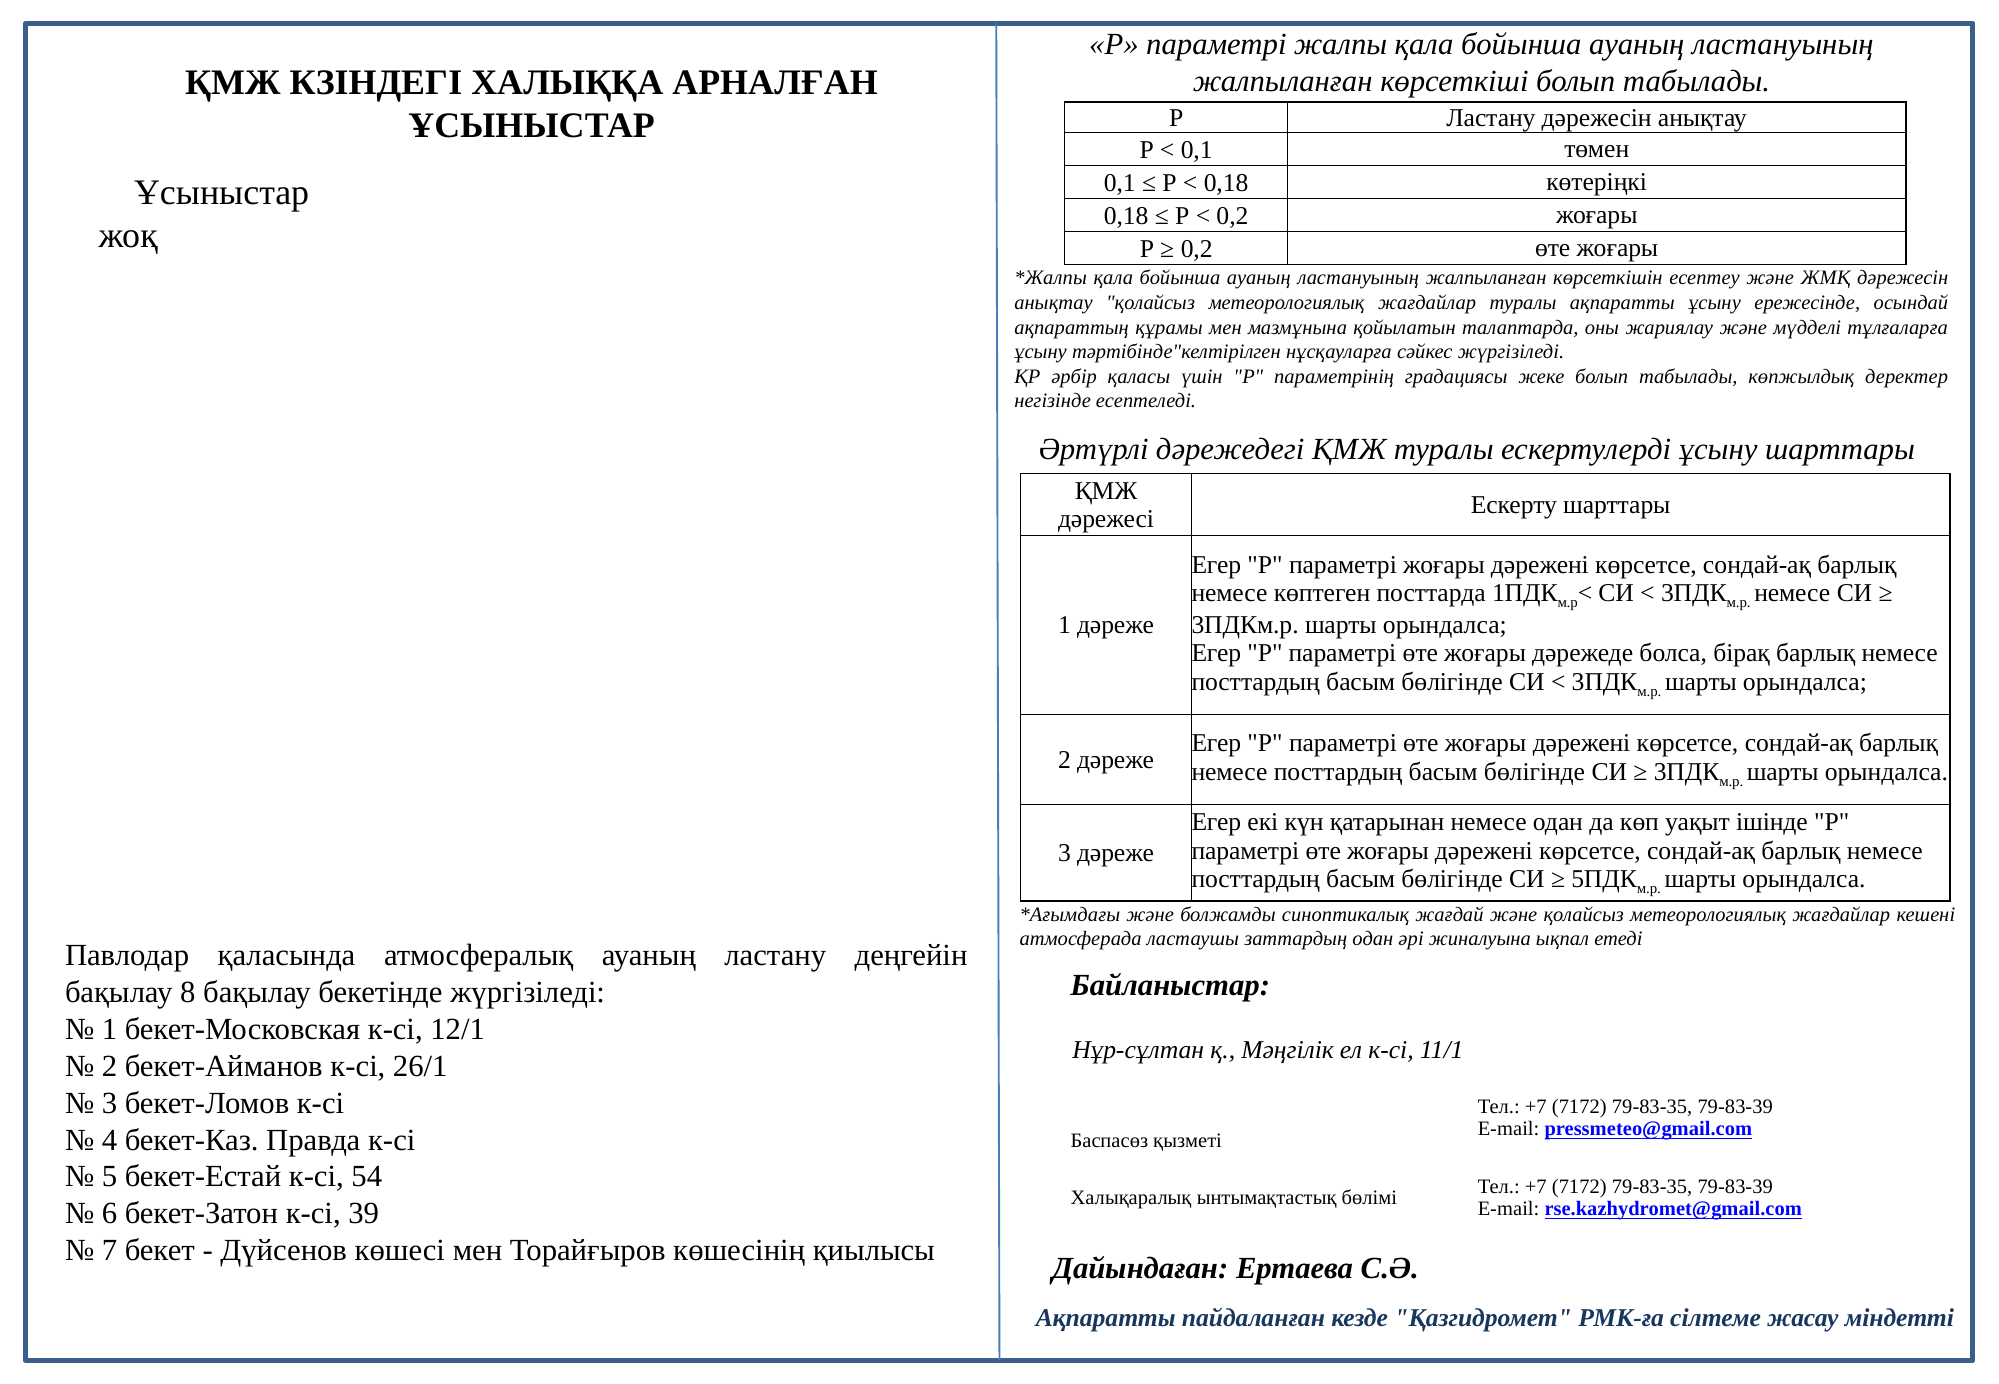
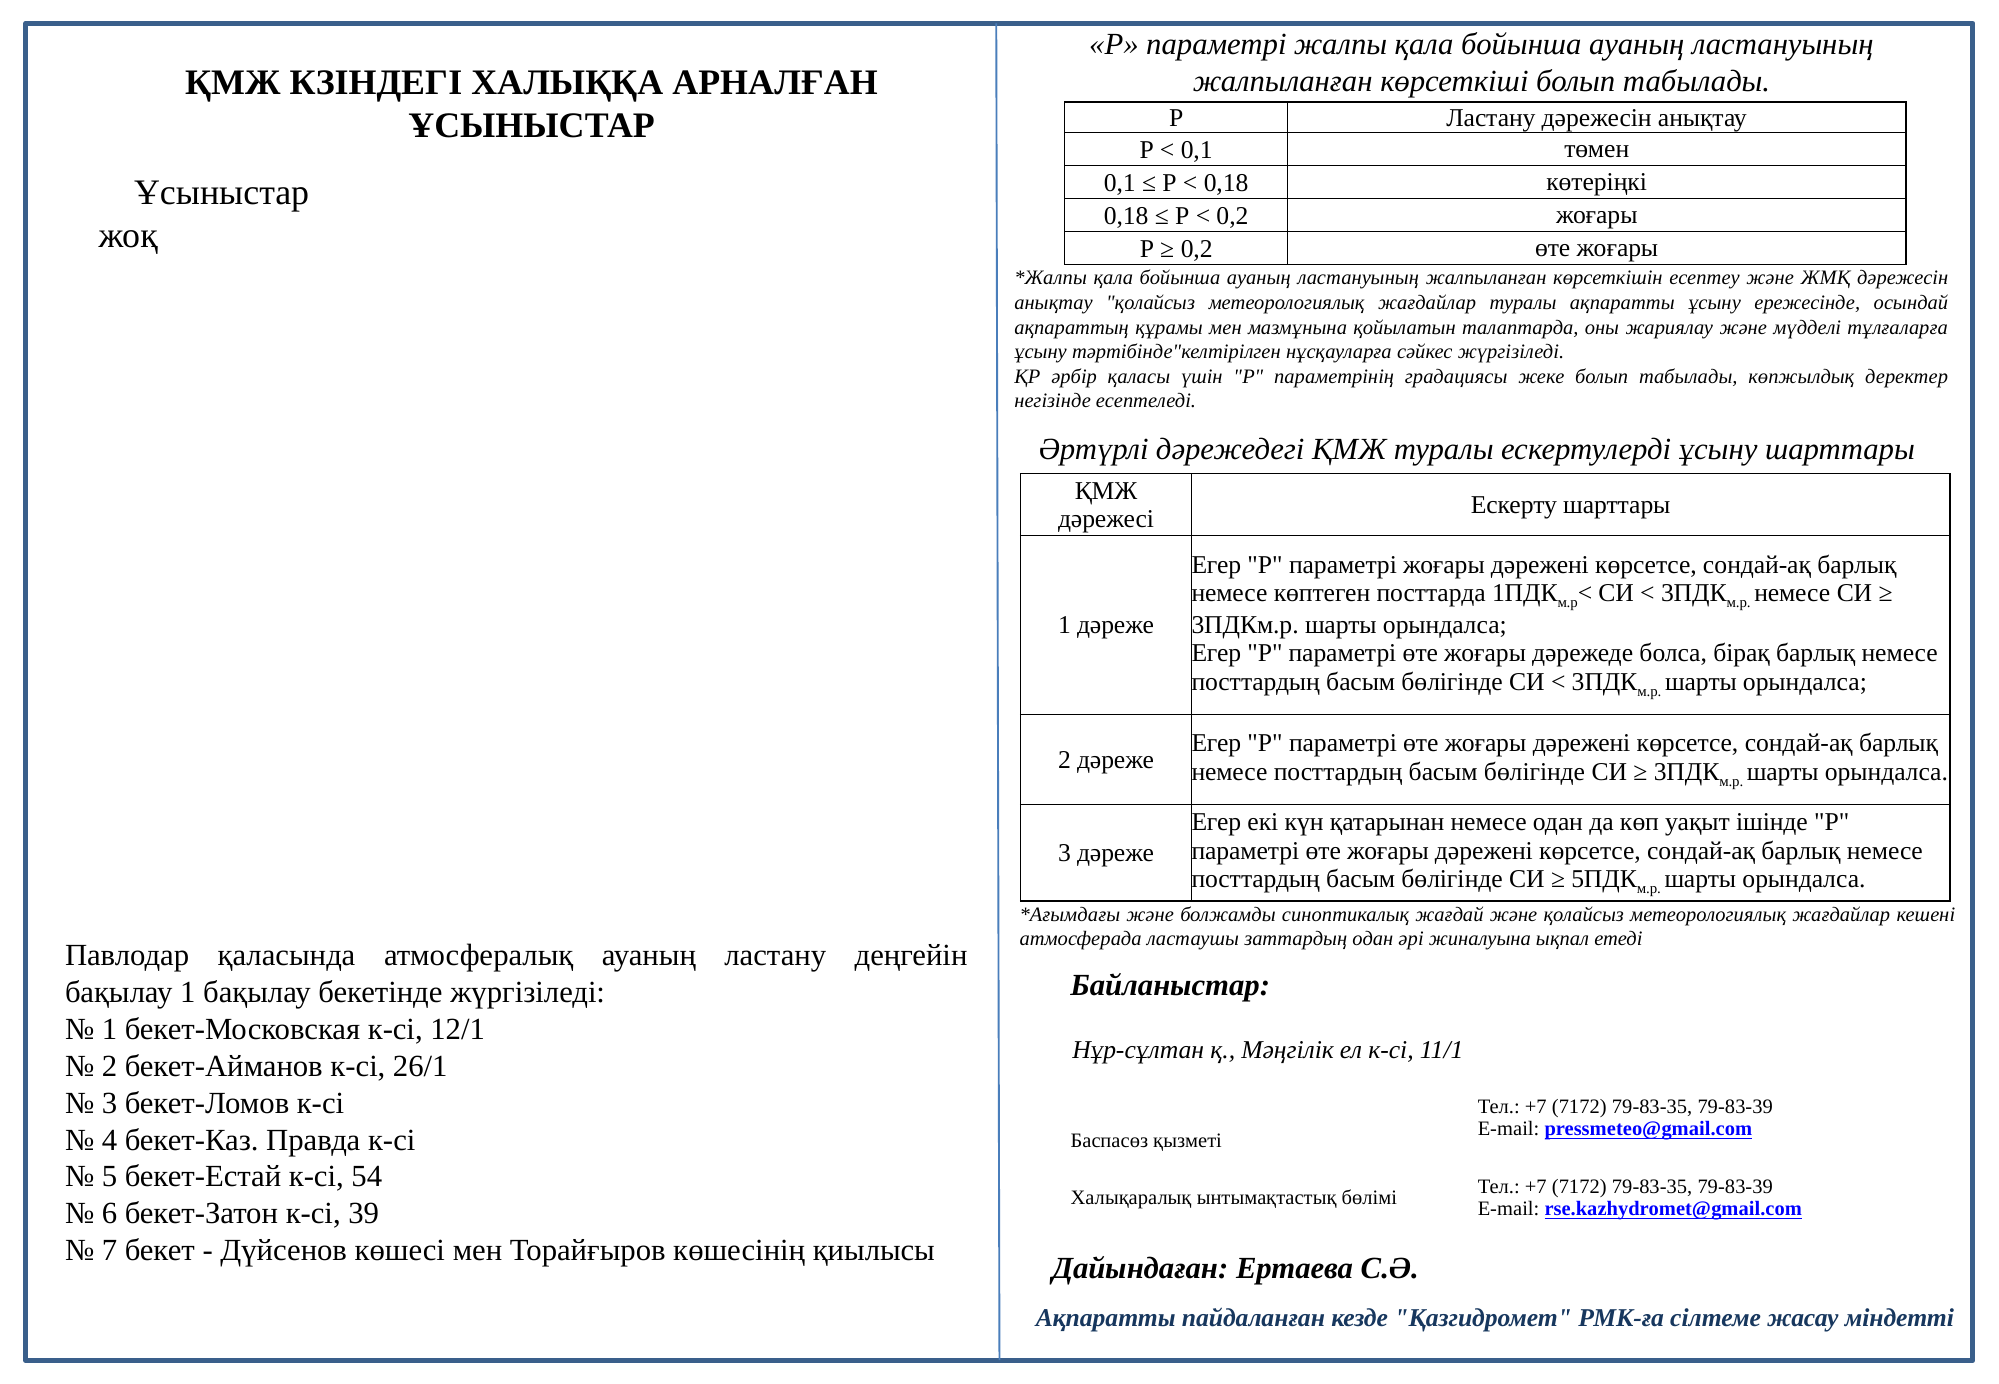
бақылау 8: 8 -> 1 (188, 992)
